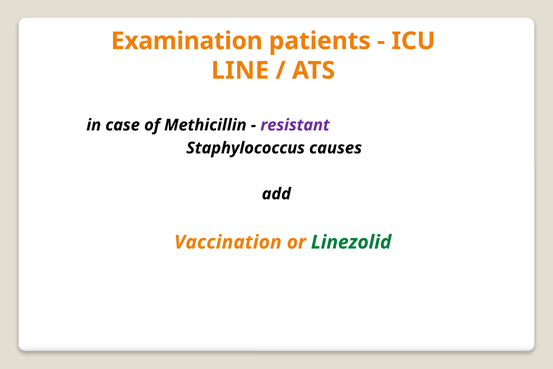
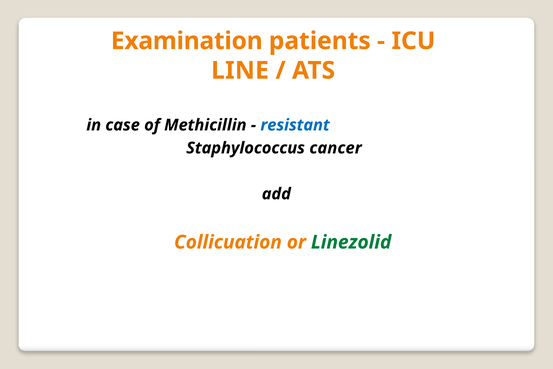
resistant colour: purple -> blue (295, 125)
causes: causes -> cancer (336, 148)
Vaccination: Vaccination -> Collicuation (228, 242)
